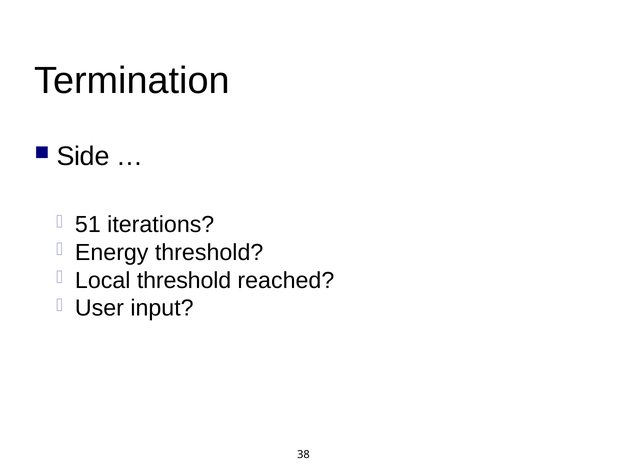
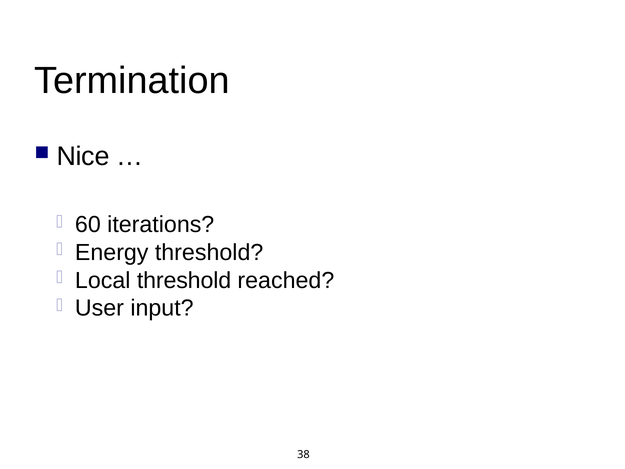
Side: Side -> Nice (83, 157)
51: 51 -> 60 (88, 225)
